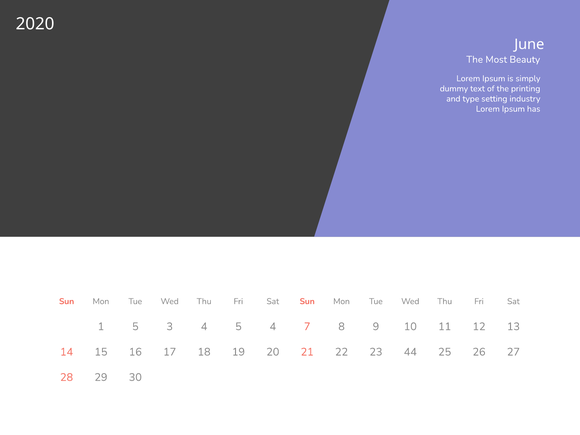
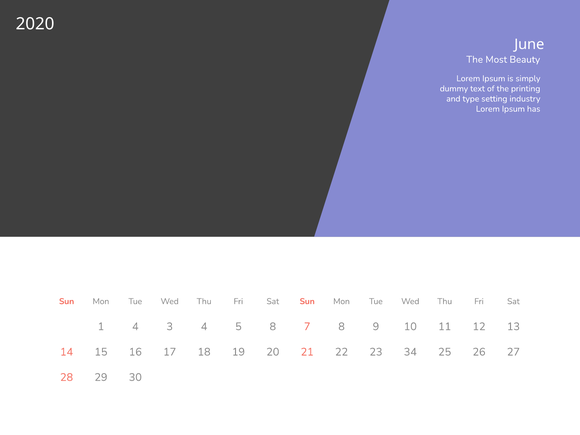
1 5: 5 -> 4 (135, 327)
5 4: 4 -> 8 (273, 327)
44: 44 -> 34 (410, 352)
